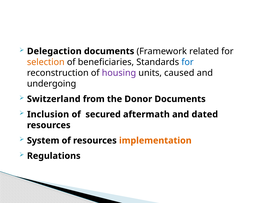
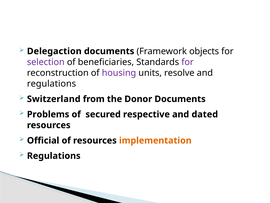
related: related -> objects (204, 51)
selection colour: orange -> purple (46, 62)
for colour: blue -> purple (188, 62)
caused: caused -> resolve (179, 73)
undergoing: undergoing -> regulations (52, 84)
Inclusion: Inclusion -> Problems (48, 114)
aftermath: aftermath -> respective (146, 114)
System: System -> Official (43, 140)
